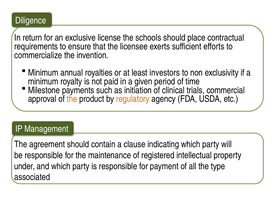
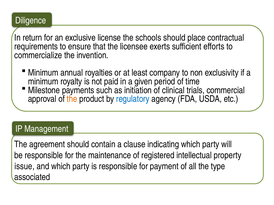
investors: investors -> company (165, 73)
regulatory colour: orange -> blue (133, 99)
under: under -> issue (24, 167)
